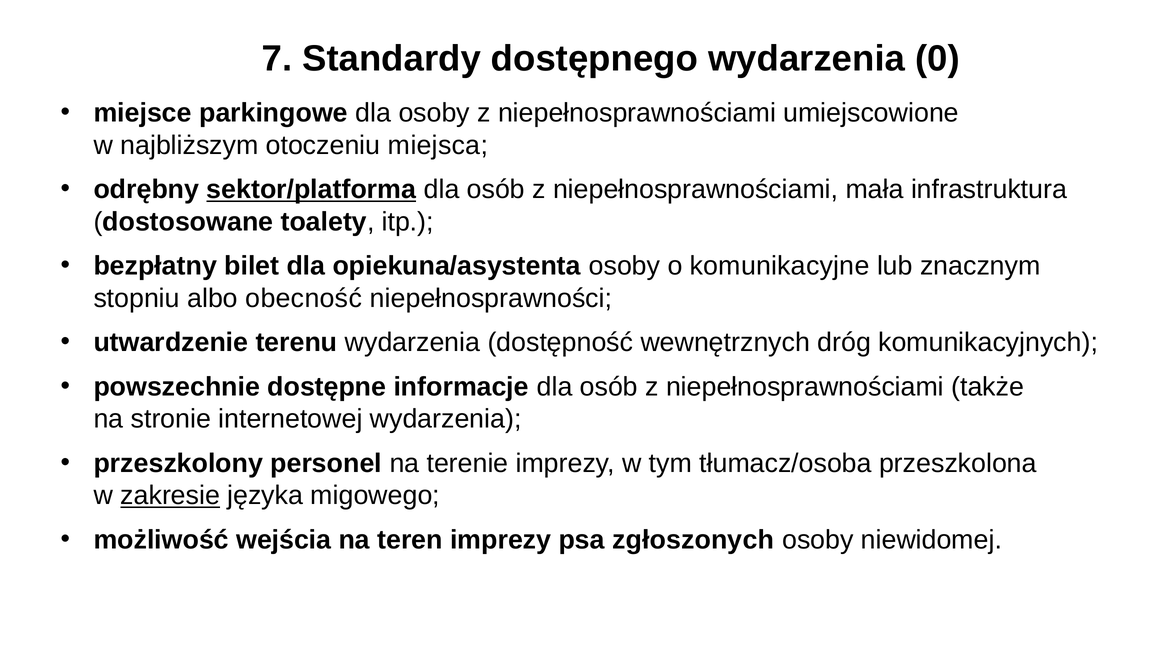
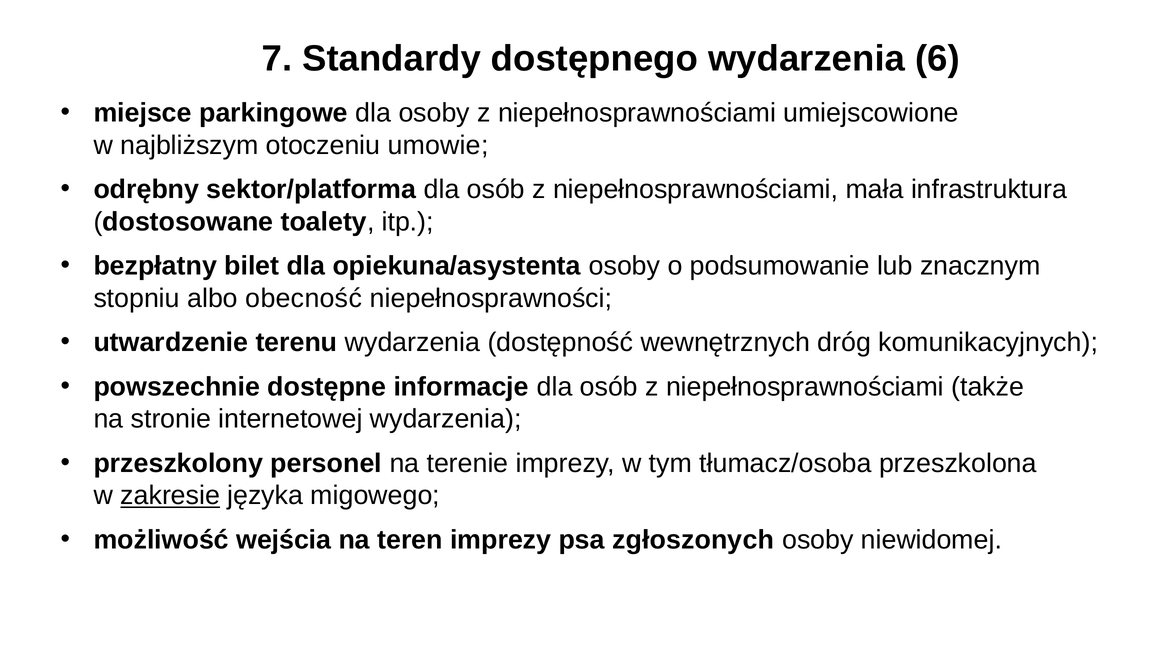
0: 0 -> 6 (938, 59)
miejsca: miejsca -> umowie (438, 145)
sektor/platforma underline: present -> none (311, 190)
komunikacyjne: komunikacyjne -> podsumowanie (780, 266)
